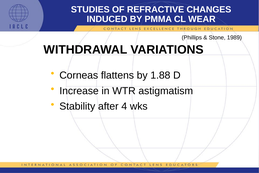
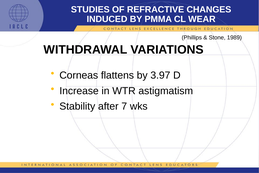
1.88: 1.88 -> 3.97 (160, 75)
4: 4 -> 7 (124, 106)
